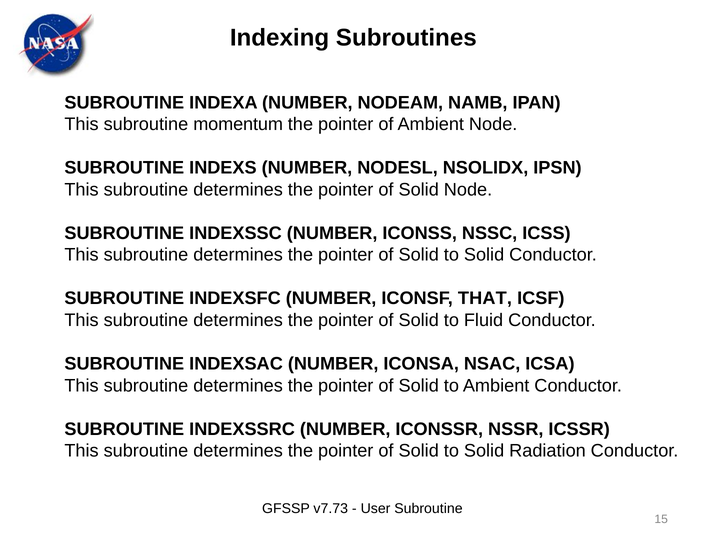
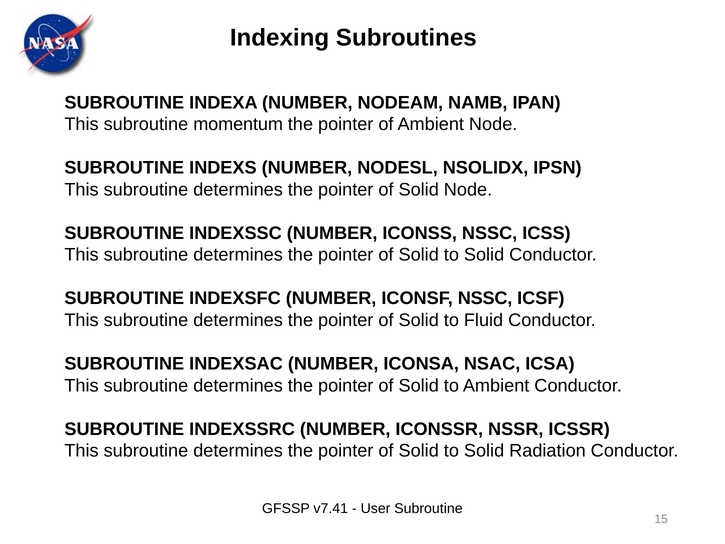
ICONSF THAT: THAT -> NSSC (485, 298)
v7.73: v7.73 -> v7.41 (331, 508)
